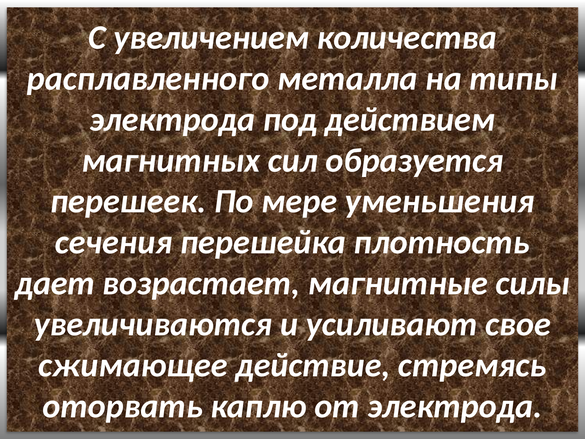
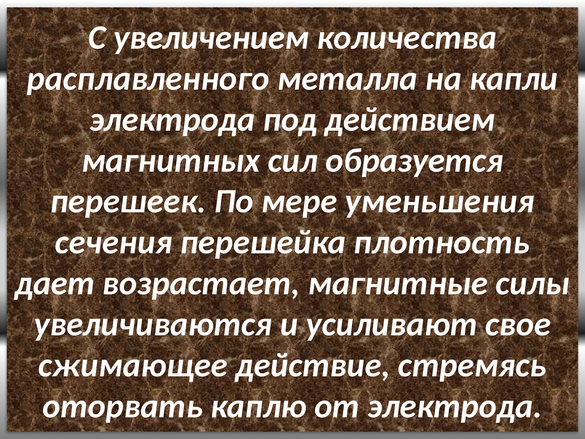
типы: типы -> капли (514, 78)
